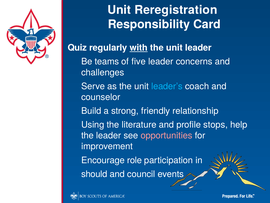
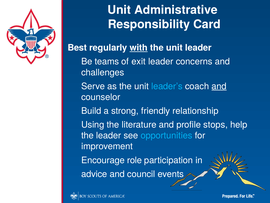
Reregistration: Reregistration -> Administrative (176, 10)
Quiz: Quiz -> Best (77, 48)
five: five -> exit (139, 61)
and underline: none -> present (219, 86)
opportunities colour: pink -> light blue (167, 135)
should: should -> advice (94, 174)
